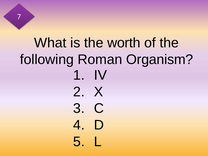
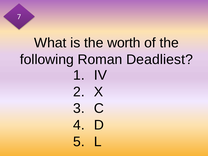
Organism: Organism -> Deadliest (160, 60)
